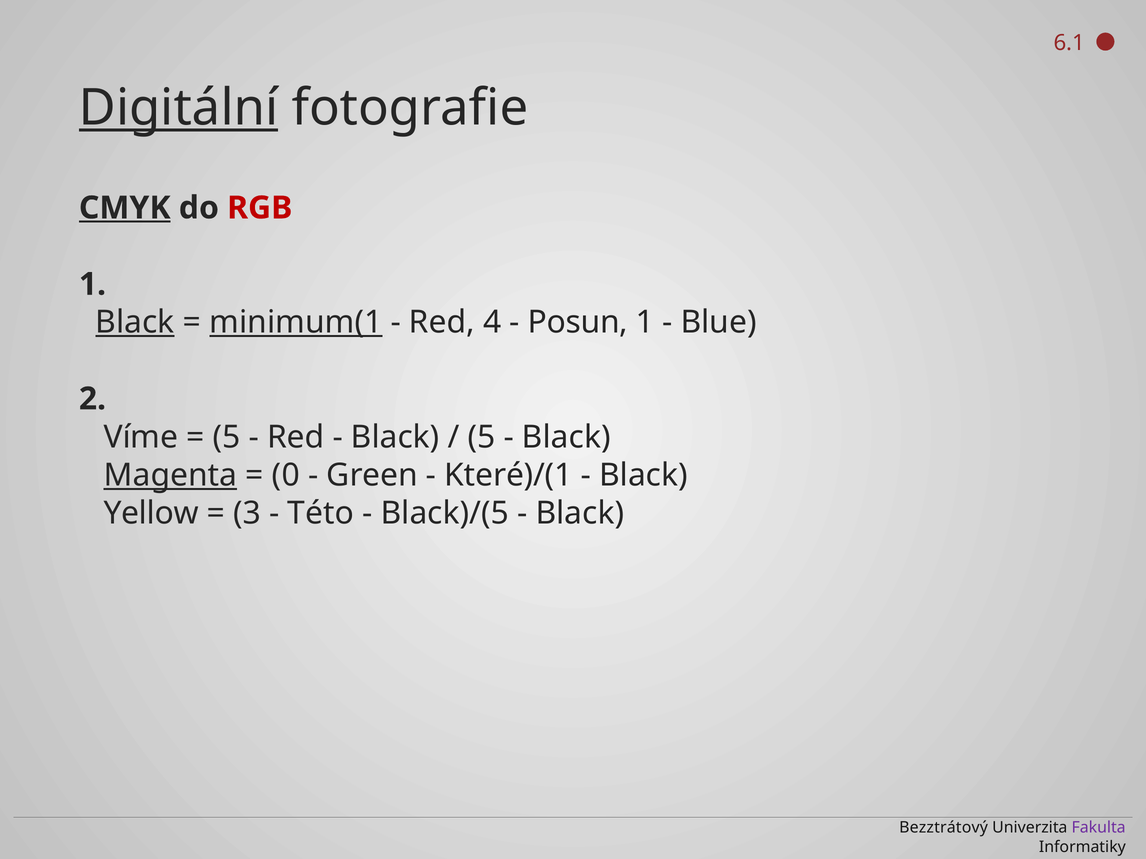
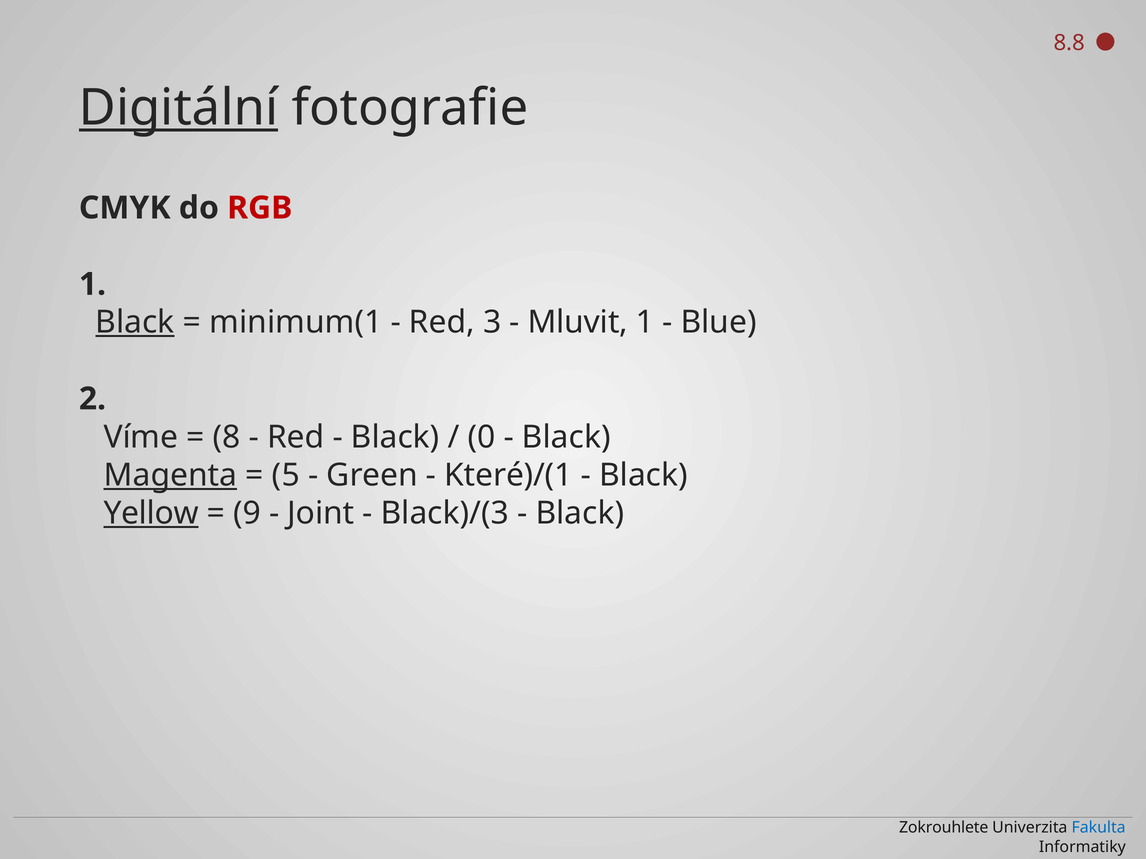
6.1: 6.1 -> 8.8 (1069, 43)
CMYK underline: present -> none (125, 208)
minimum(1 underline: present -> none (296, 323)
4: 4 -> 3 (492, 323)
Posun: Posun -> Mluvit (578, 323)
5: 5 -> 8 (226, 437)
5: 5 -> 0 (482, 437)
0: 0 -> 5 (286, 476)
Yellow underline: none -> present (151, 514)
3: 3 -> 9 (247, 514)
Této: Této -> Joint (321, 514)
Black)/(5: Black)/(5 -> Black)/(3 (445, 514)
Bezztrátový: Bezztrátový -> Zokrouhlete (944, 828)
Fakulta colour: purple -> blue (1099, 828)
